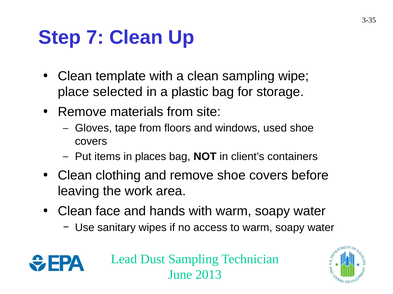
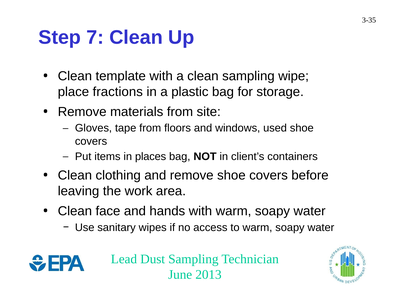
selected: selected -> fractions (118, 92)
